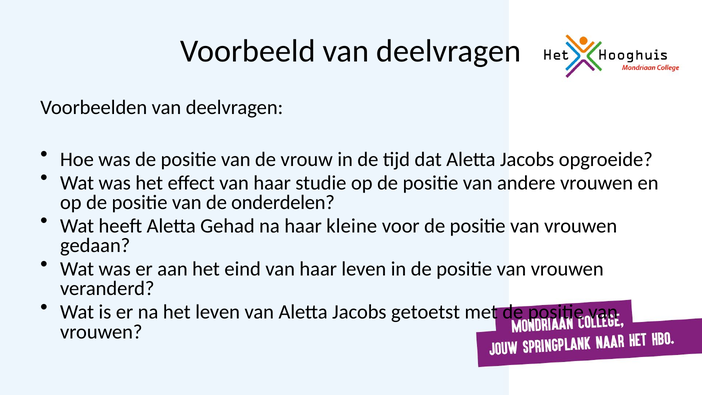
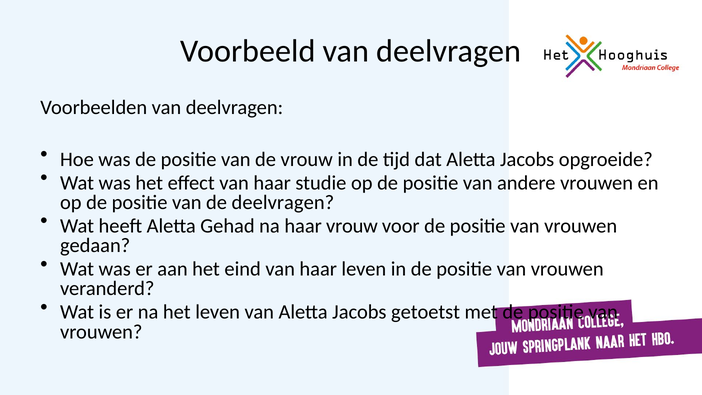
de onderdelen: onderdelen -> deelvragen (283, 202)
haar kleine: kleine -> vrouw (352, 226)
